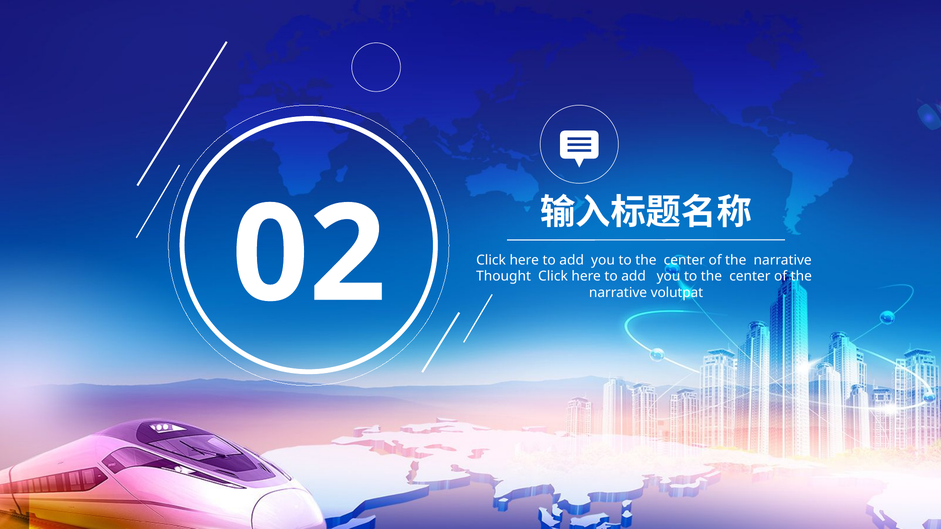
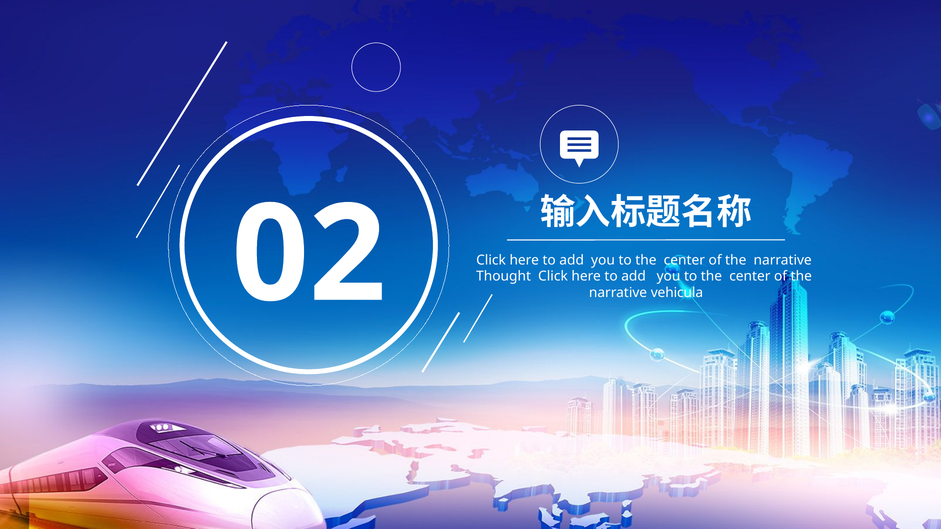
volutpat: volutpat -> vehicula (677, 293)
